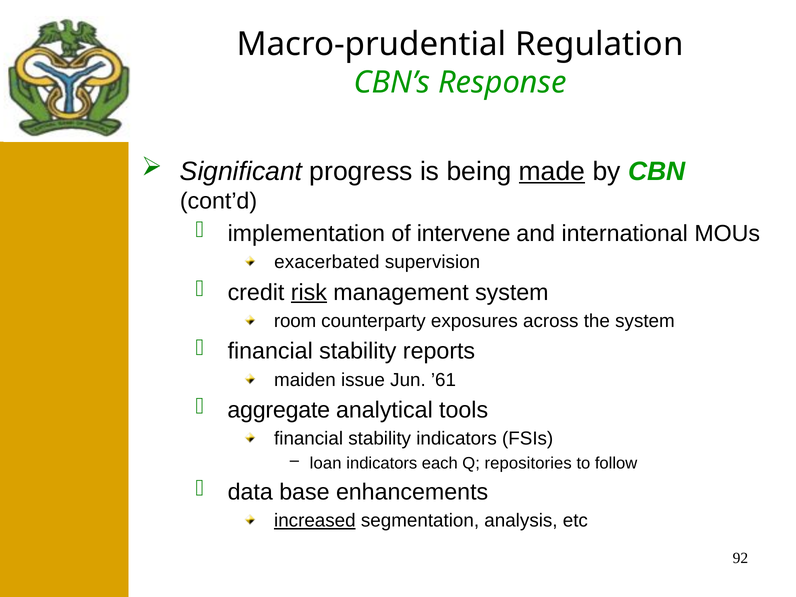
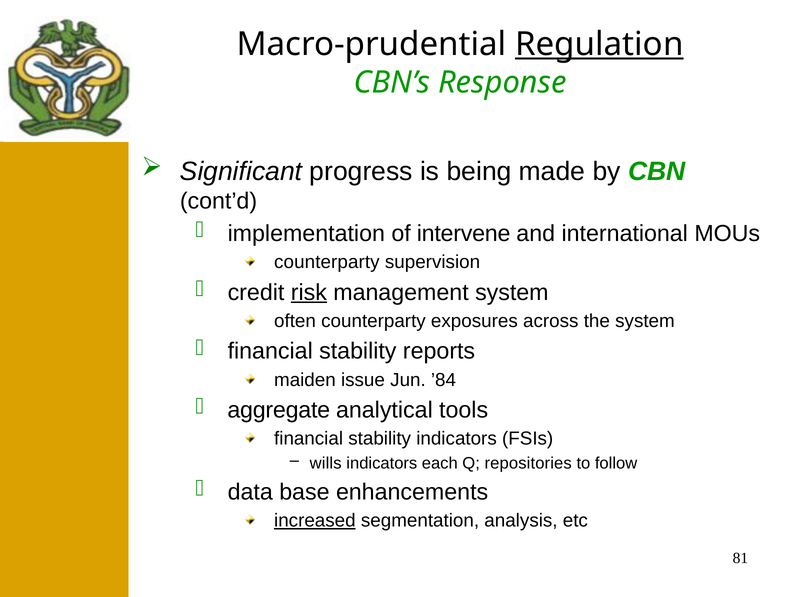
Regulation underline: none -> present (599, 44)
made underline: present -> none (552, 171)
exacerbated: exacerbated -> counterparty (327, 262)
room: room -> often (295, 321)
’61: ’61 -> ’84 (443, 380)
loan: loan -> wills (326, 463)
92: 92 -> 81 (740, 558)
